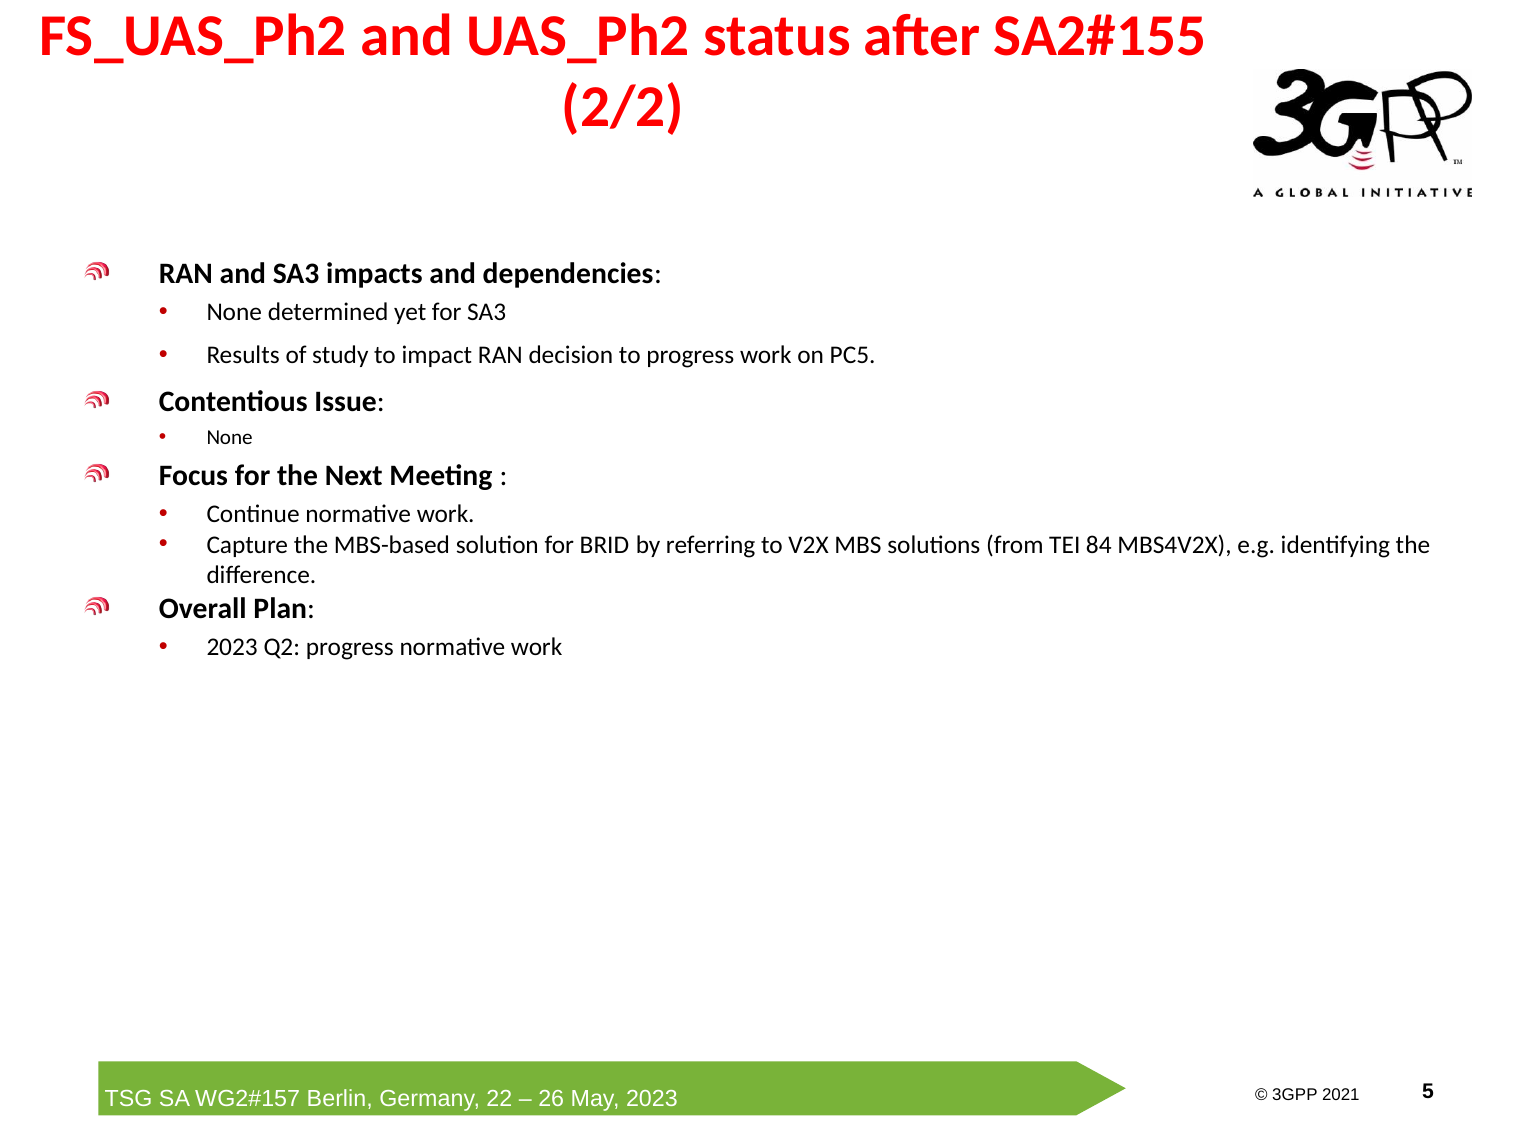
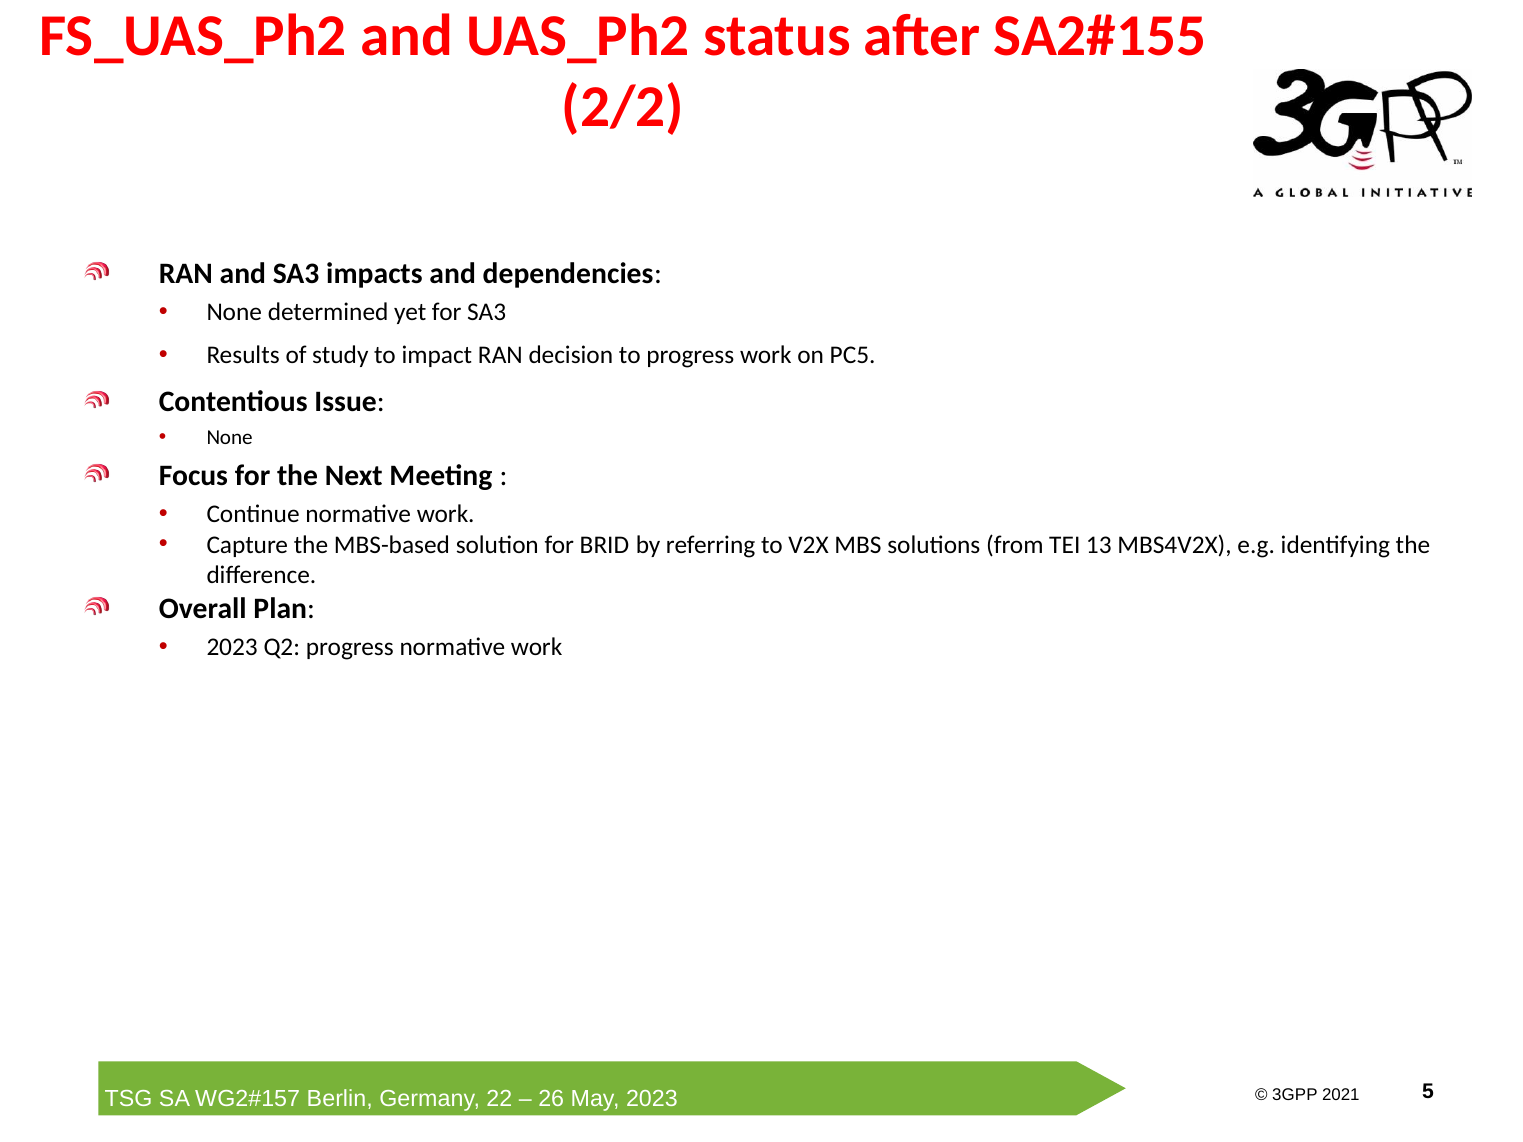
84: 84 -> 13 (1099, 545)
